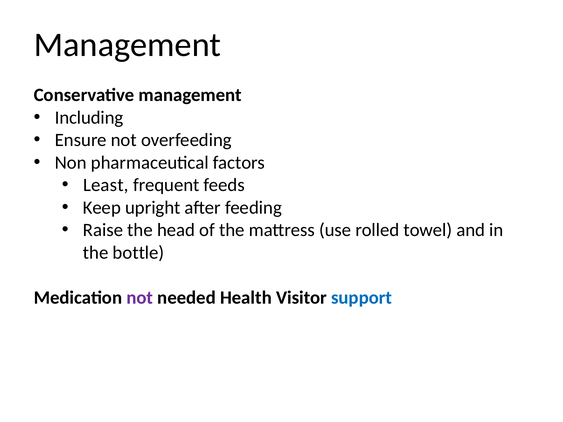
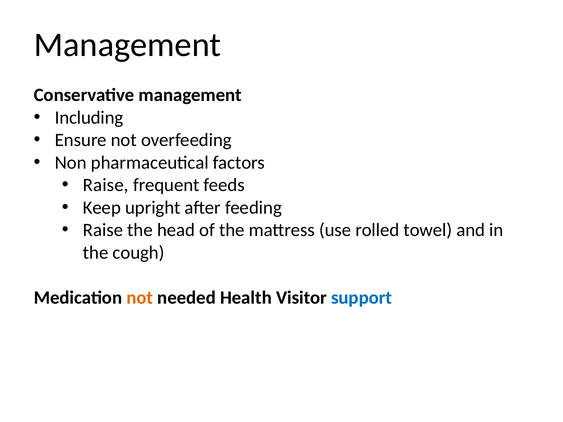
Least: Least -> Raise (106, 185)
bottle: bottle -> cough (139, 253)
not colour: purple -> orange (140, 298)
